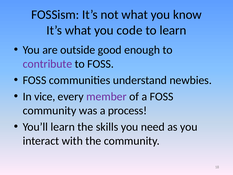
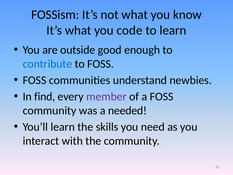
contribute colour: purple -> blue (47, 64)
vice: vice -> find (45, 96)
process: process -> needed (127, 110)
